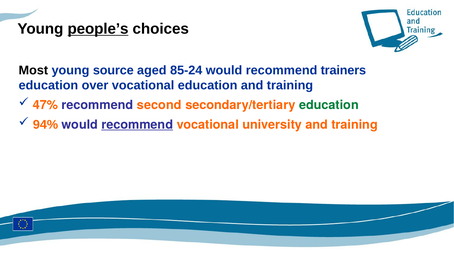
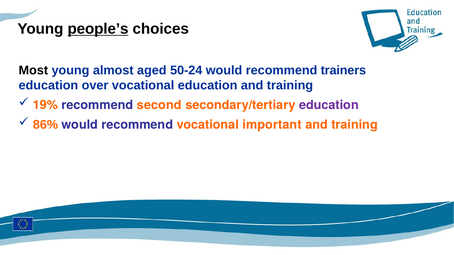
source: source -> almost (113, 70)
85-24: 85-24 -> 50-24 (186, 70)
47%: 47% -> 19% (45, 105)
education colour: green -> purple (329, 105)
94%: 94% -> 86% (45, 125)
recommend underline: present -> none (137, 125)
university: university -> important (272, 125)
